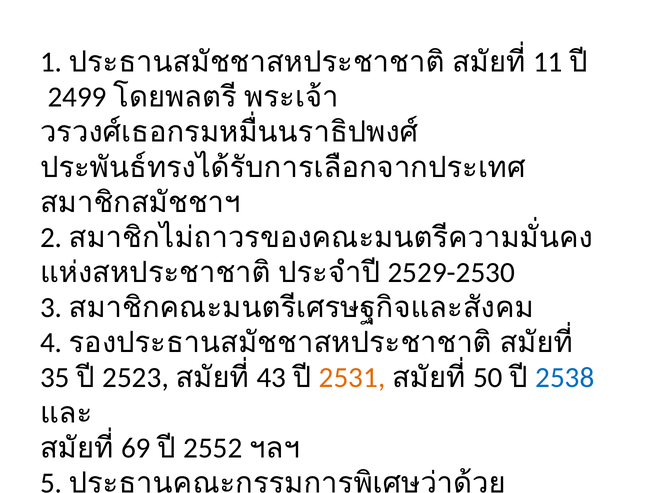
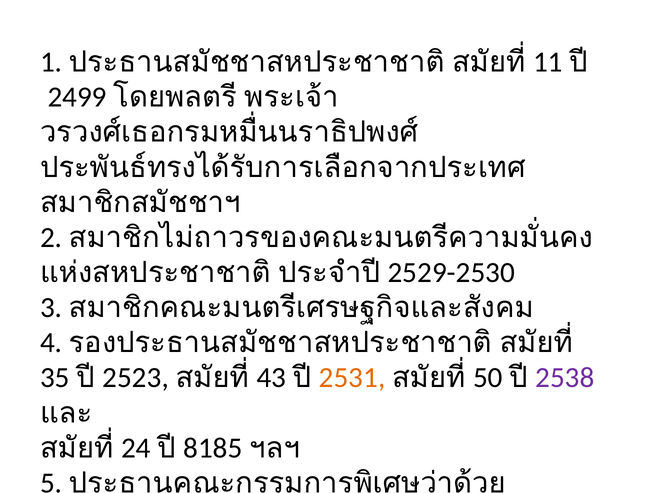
2538 colour: blue -> purple (565, 378)
69: 69 -> 24 (136, 448)
2552: 2552 -> 8185 (213, 448)
